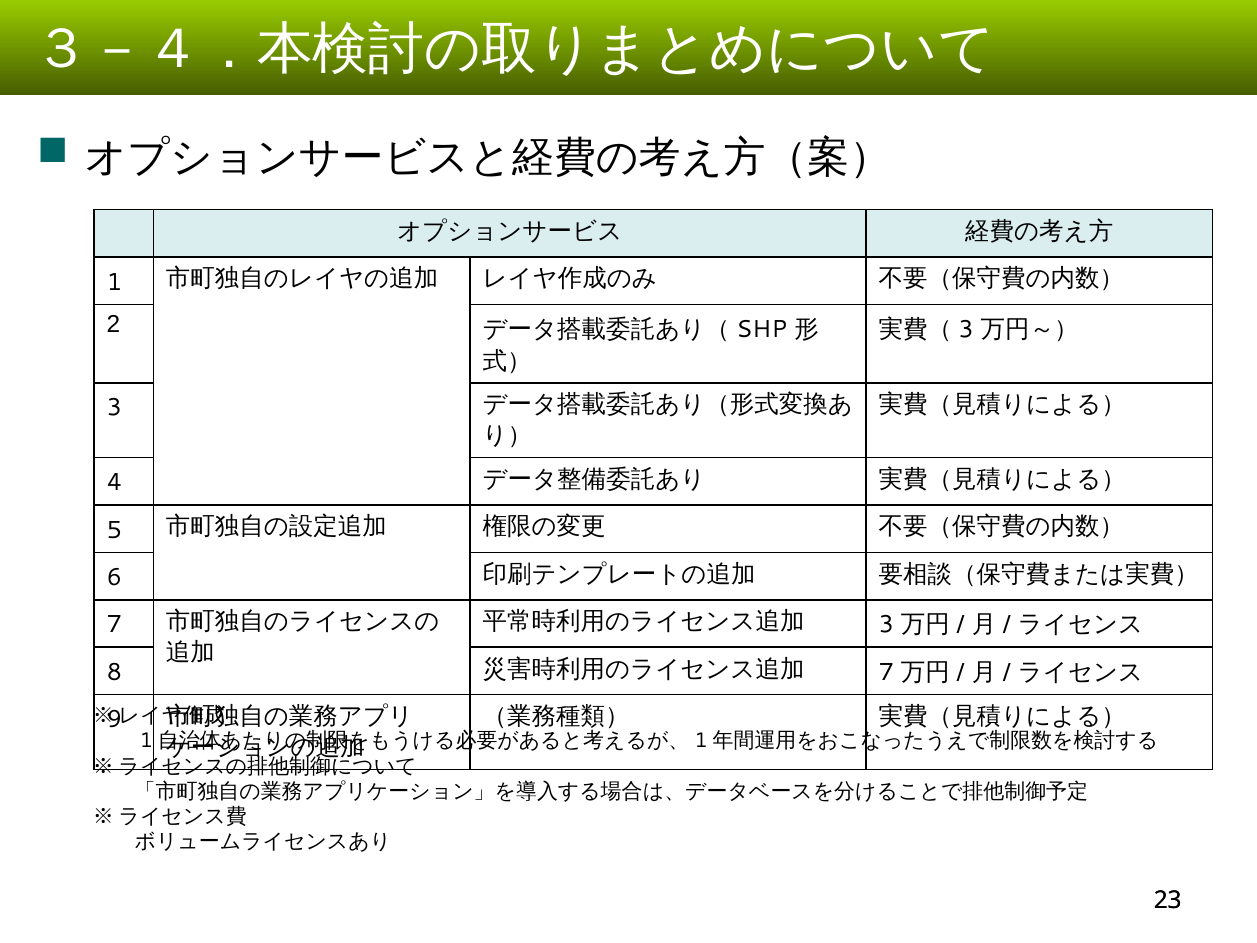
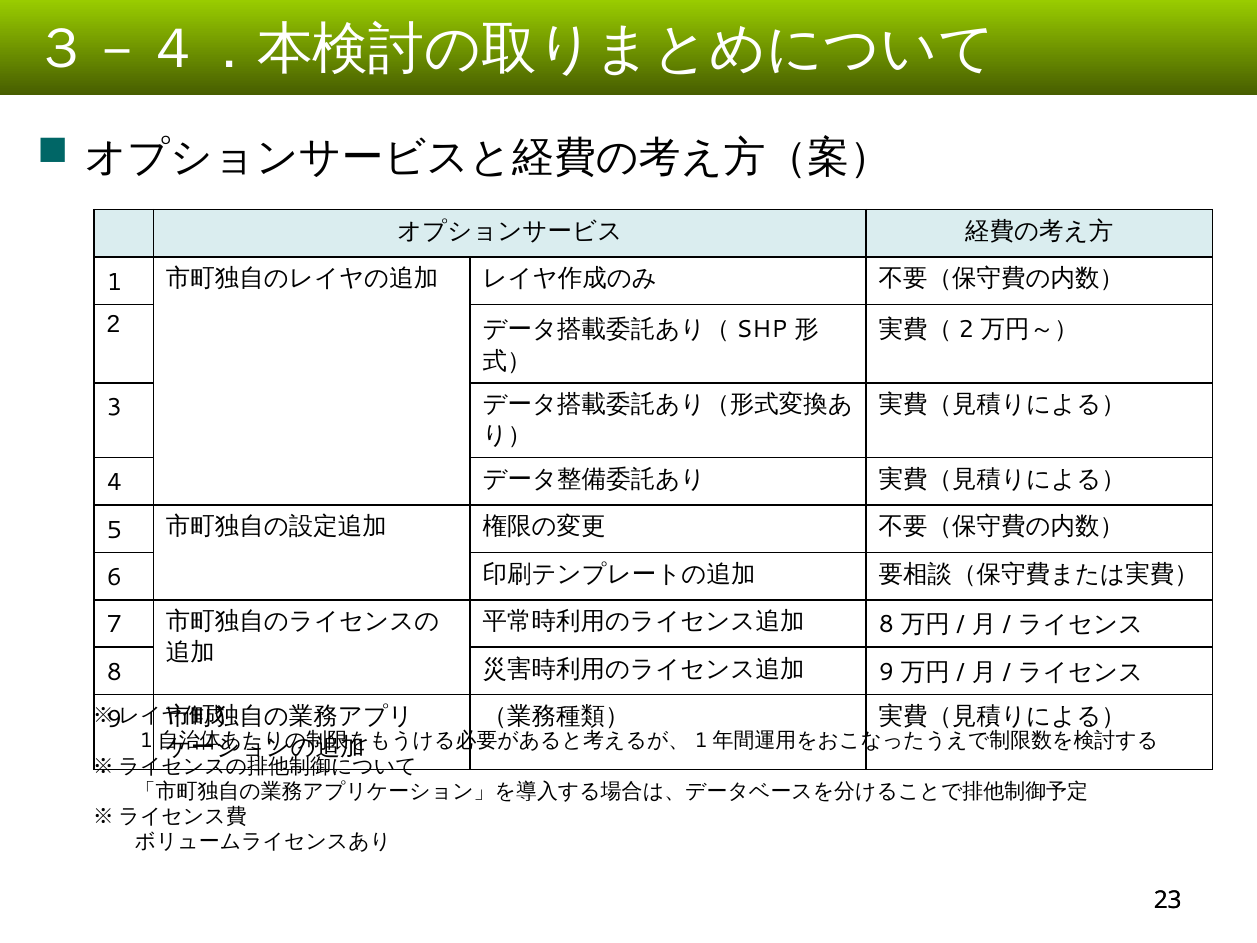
3: 3 -> 2 (966, 329)
3: 3 -> 8 (886, 625)
7: 7 -> 9 (886, 672)
